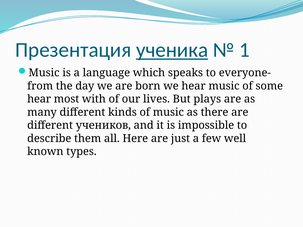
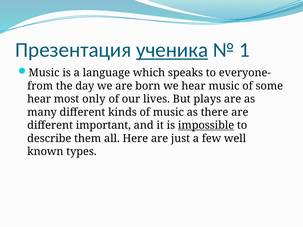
with: with -> only (94, 99)
учеников: учеников -> important (103, 125)
impossible underline: none -> present (206, 125)
